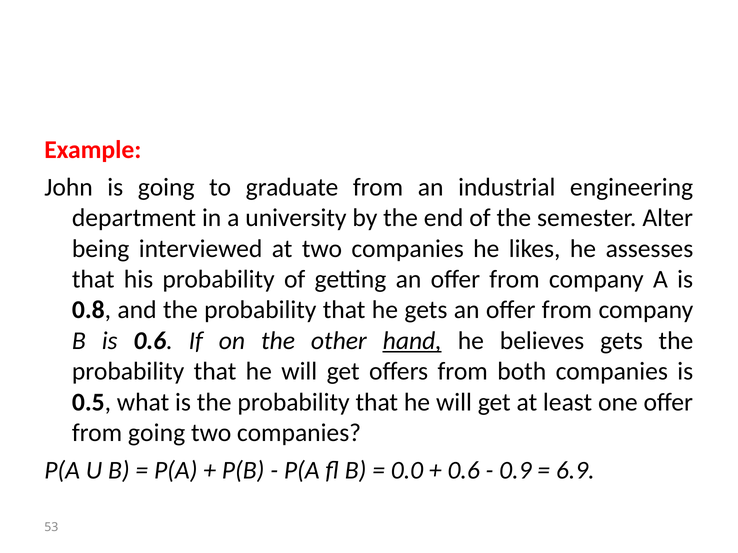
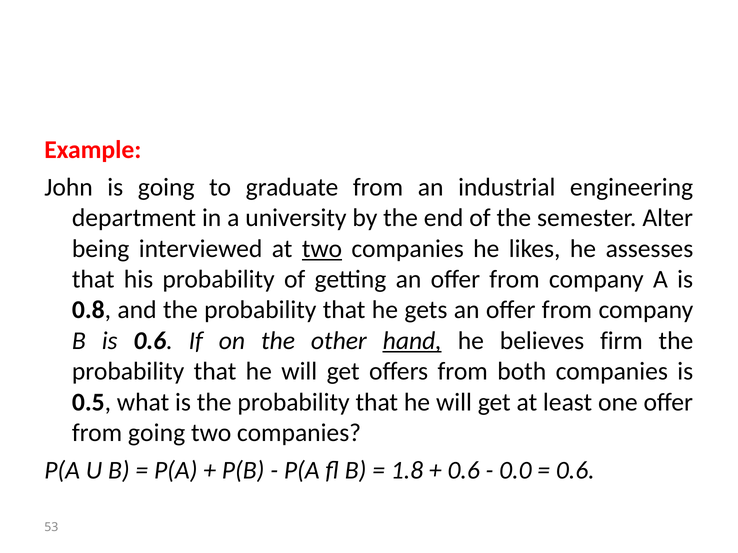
two underline: none -> present (322, 249)
believes gets: gets -> firm (621, 341)
0.0: 0.0 -> 1.8 (407, 471)
0.9: 0.9 -> 0.0 (515, 471)
6.9: 6.9 -> 0.6 (575, 471)
